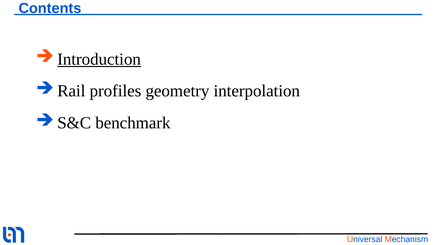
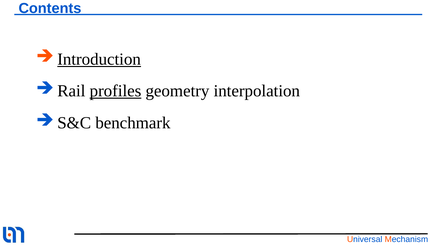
profiles underline: none -> present (115, 91)
